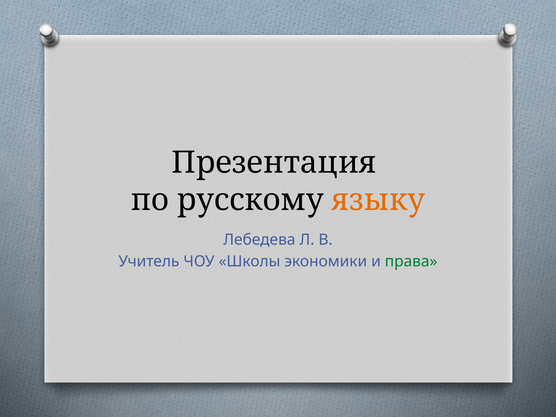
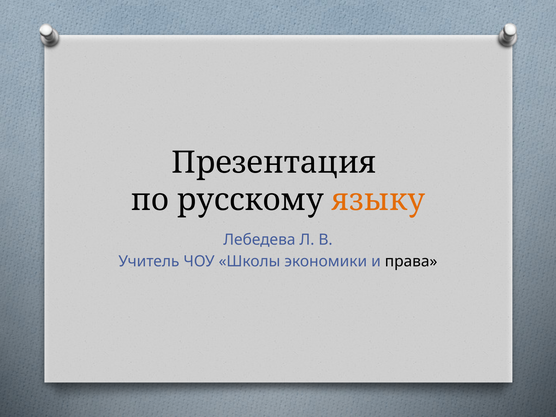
права colour: green -> black (411, 261)
